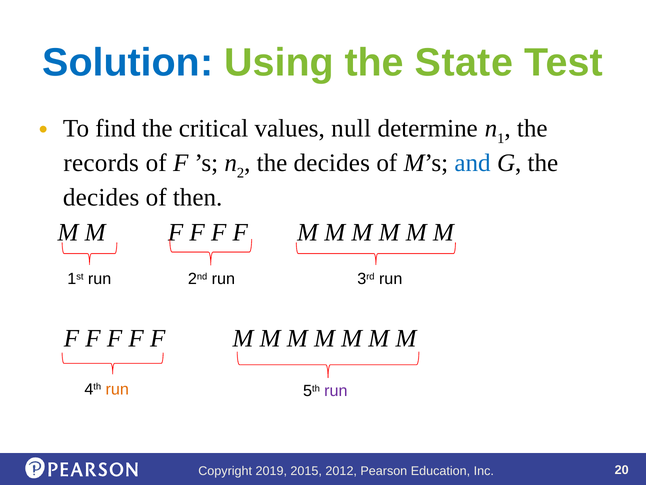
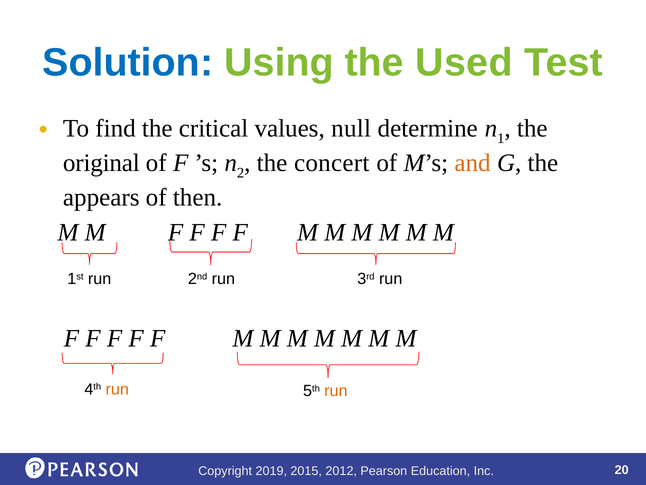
State: State -> Used (464, 63)
records: records -> original (101, 163)
decides: decides -> concert (332, 163)
and colour: blue -> orange (473, 163)
decides: decides -> appears (101, 197)
run colour: purple -> orange (336, 391)
